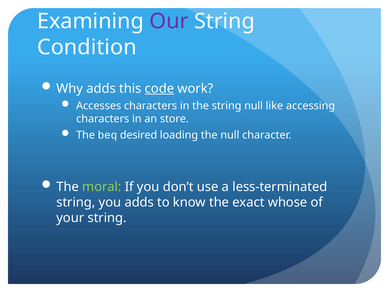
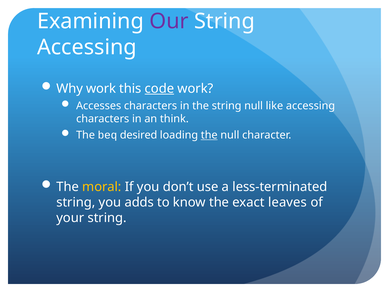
Condition: Condition -> Accessing (87, 47)
Why adds: adds -> work (101, 88)
store: store -> think (174, 119)
the underline: none -> present (209, 135)
moral colour: light green -> yellow (102, 187)
whose: whose -> leaves (287, 202)
